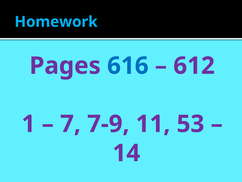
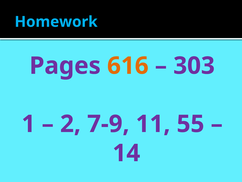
616 colour: blue -> orange (128, 66)
612: 612 -> 303 (194, 66)
7: 7 -> 2 (70, 124)
53: 53 -> 55 (190, 124)
